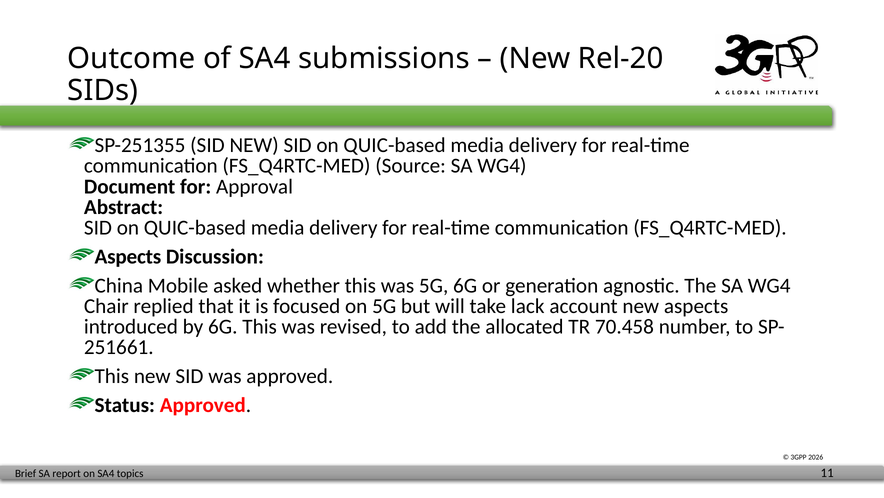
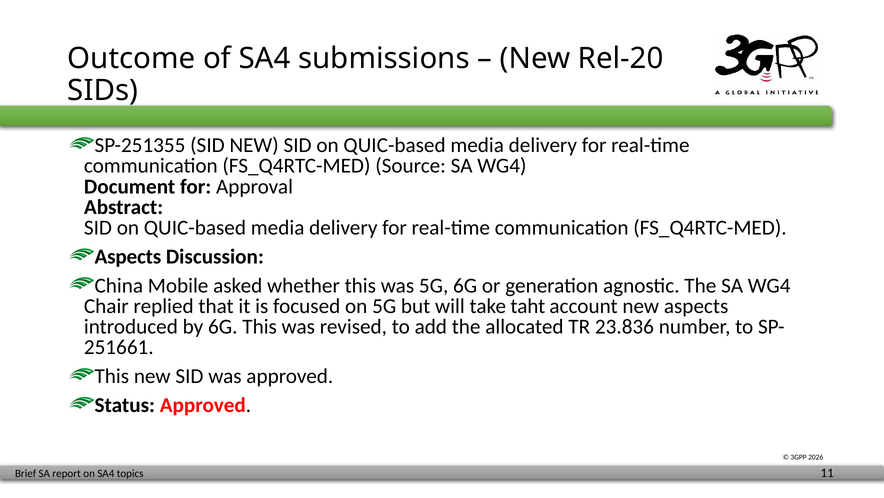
lack: lack -> taht (528, 306)
70.458: 70.458 -> 23.836 (624, 326)
